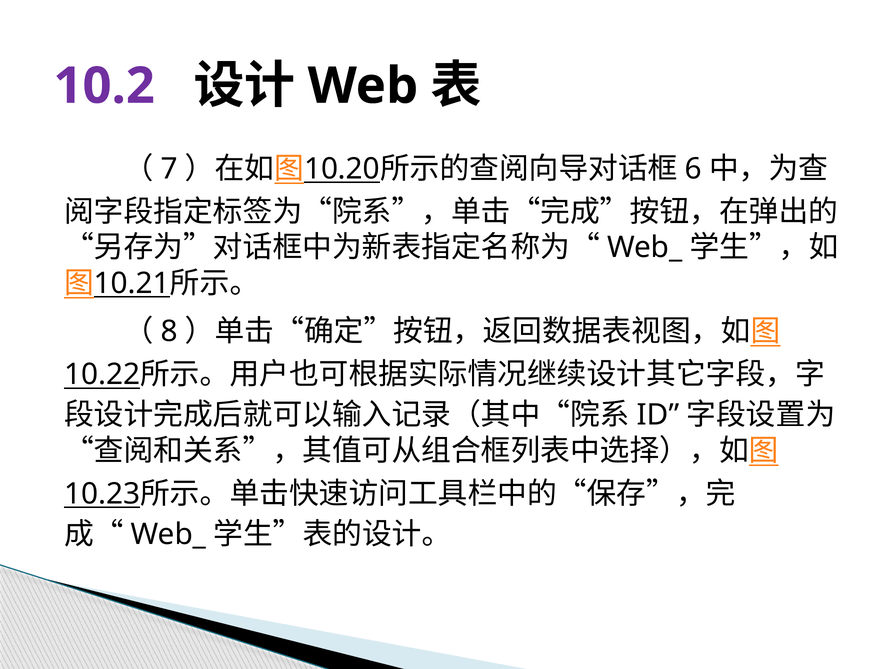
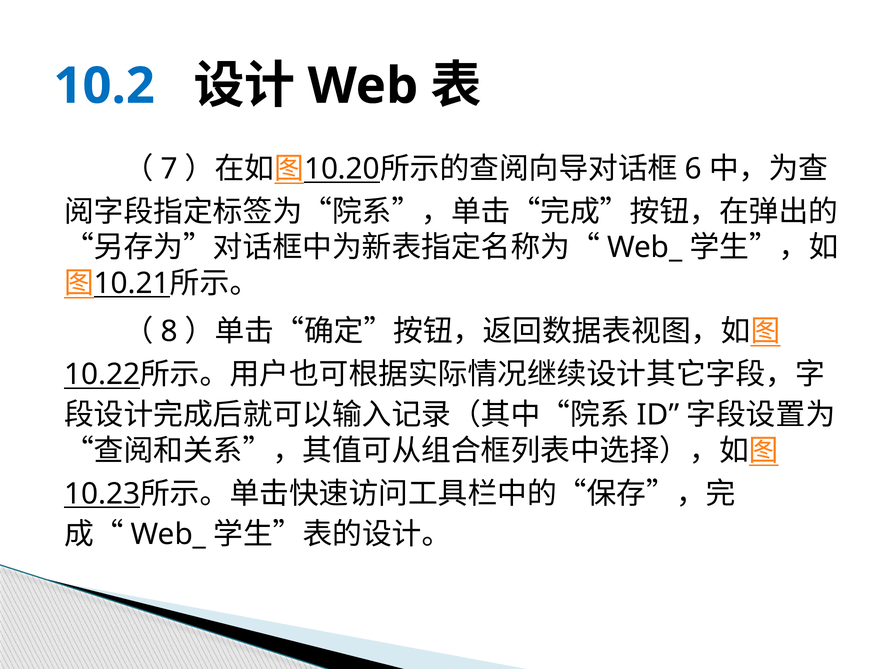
10.2 colour: purple -> blue (104, 86)
